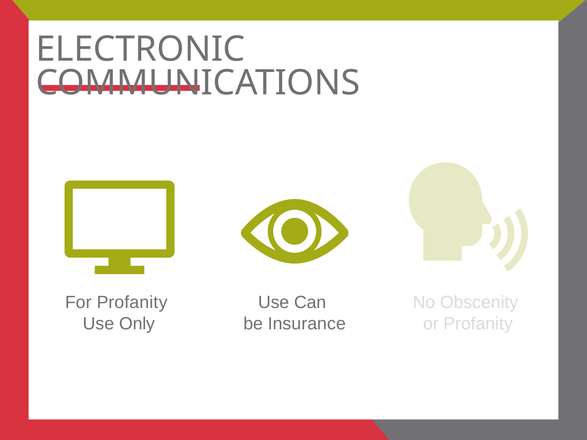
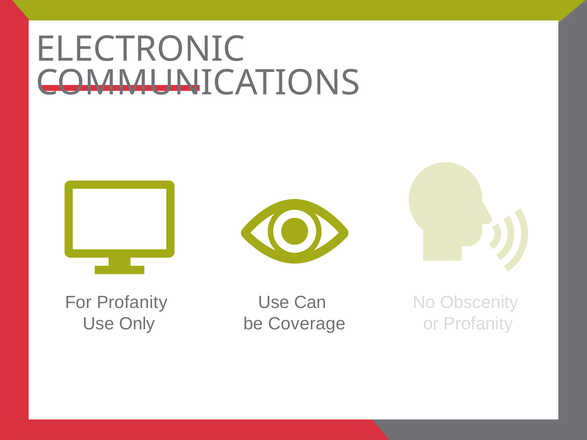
Insurance: Insurance -> Coverage (307, 324)
